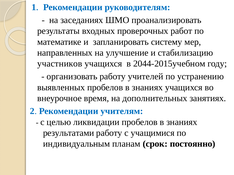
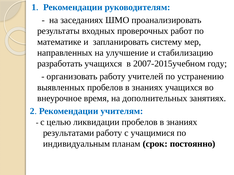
участников: участников -> разработать (60, 64)
2044-2015учебном: 2044-2015учебном -> 2007-2015учебном (169, 64)
